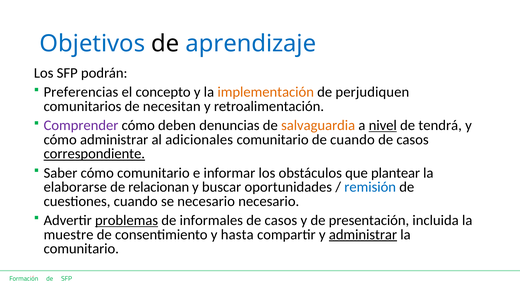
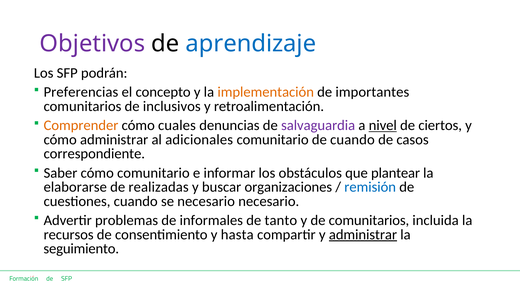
Objetivos colour: blue -> purple (92, 44)
perjudiquen: perjudiquen -> importantes (372, 92)
necesitan: necesitan -> inclusivos (172, 107)
Comprender colour: purple -> orange (81, 126)
deben: deben -> cuales (177, 126)
salvaguardia colour: orange -> purple (318, 126)
tendrá: tendrá -> ciertos (440, 126)
correspondiente underline: present -> none (94, 154)
relacionan: relacionan -> realizadas (159, 187)
oportunidades: oportunidades -> organizaciones (288, 187)
problemas underline: present -> none (127, 221)
casos: casos -> tanto (281, 221)
de presentación: presentación -> comunitarios (369, 221)
muestre: muestre -> recursos (69, 235)
comunitario: comunitario -> seguimiento (81, 249)
